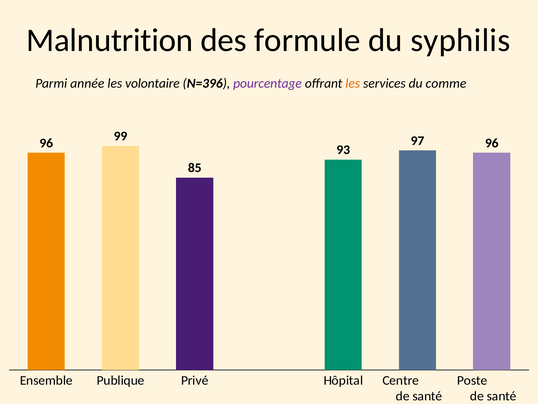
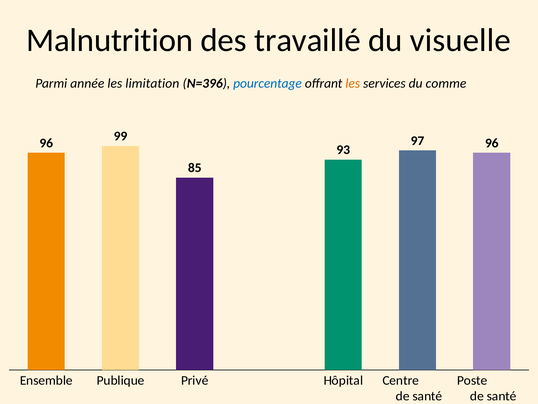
formule: formule -> travaillé (308, 40)
syphilis: syphilis -> visuelle (460, 40)
volontaire: volontaire -> limitation (152, 83)
pourcentage colour: purple -> blue (267, 83)
